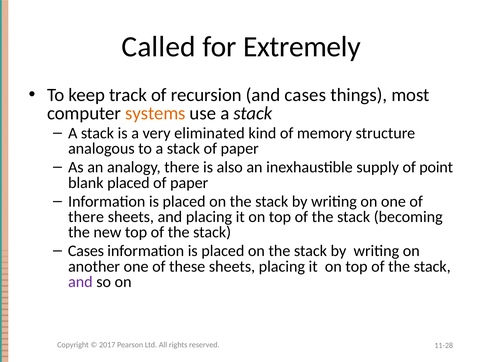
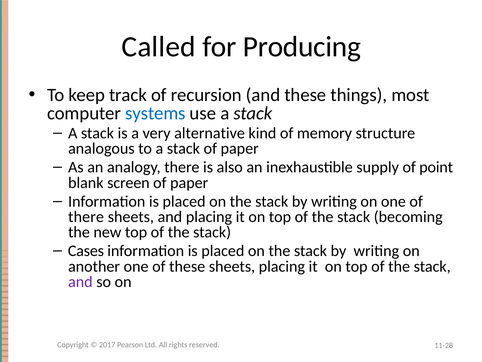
Extremely: Extremely -> Producing (302, 47)
and cases: cases -> these (305, 95)
systems colour: orange -> blue (155, 113)
eliminated: eliminated -> alternative (210, 133)
blank placed: placed -> screen (128, 183)
